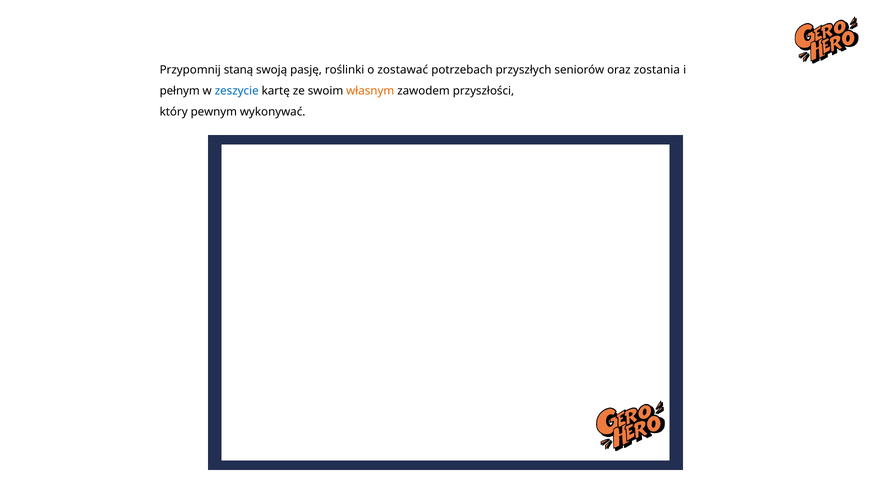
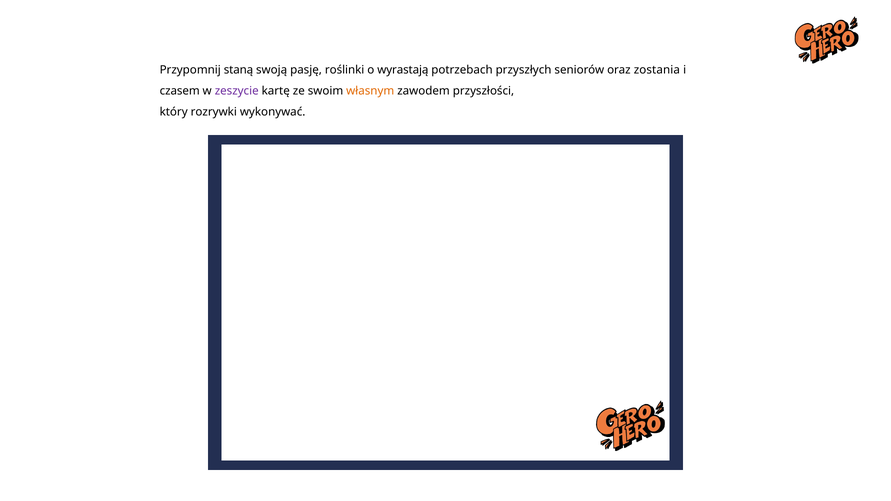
zostawać: zostawać -> wyrastają (403, 70)
pełnym: pełnym -> czasem (180, 91)
zeszycie colour: blue -> purple (237, 91)
pewnym: pewnym -> rozrywki (214, 112)
